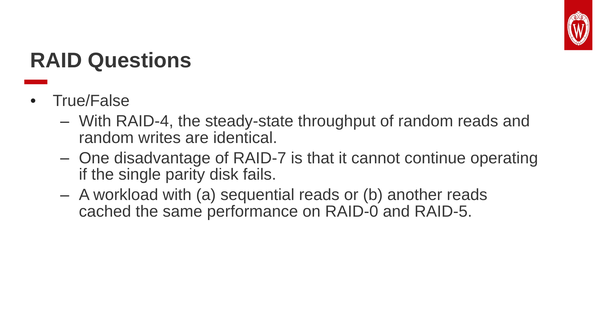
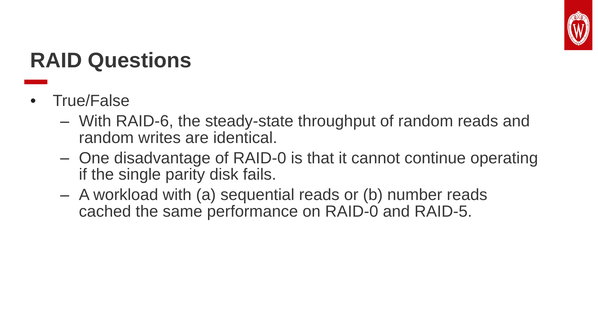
RAID-4: RAID-4 -> RAID-6 (145, 121)
of RAID-7: RAID-7 -> RAID-0 (260, 158)
another: another -> number (415, 195)
